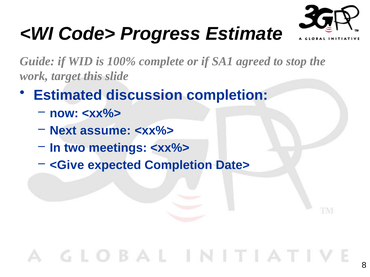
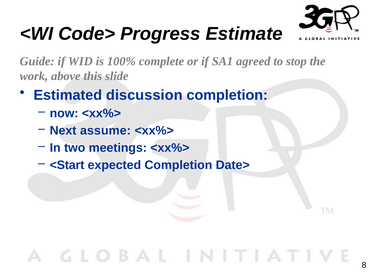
target: target -> above (66, 76)
<Give: <Give -> <Start (67, 165)
